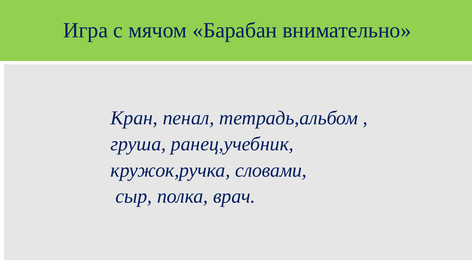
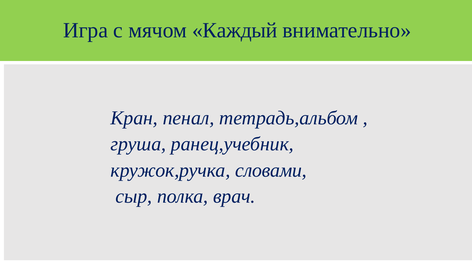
Барабан: Барабан -> Каждый (235, 30)
